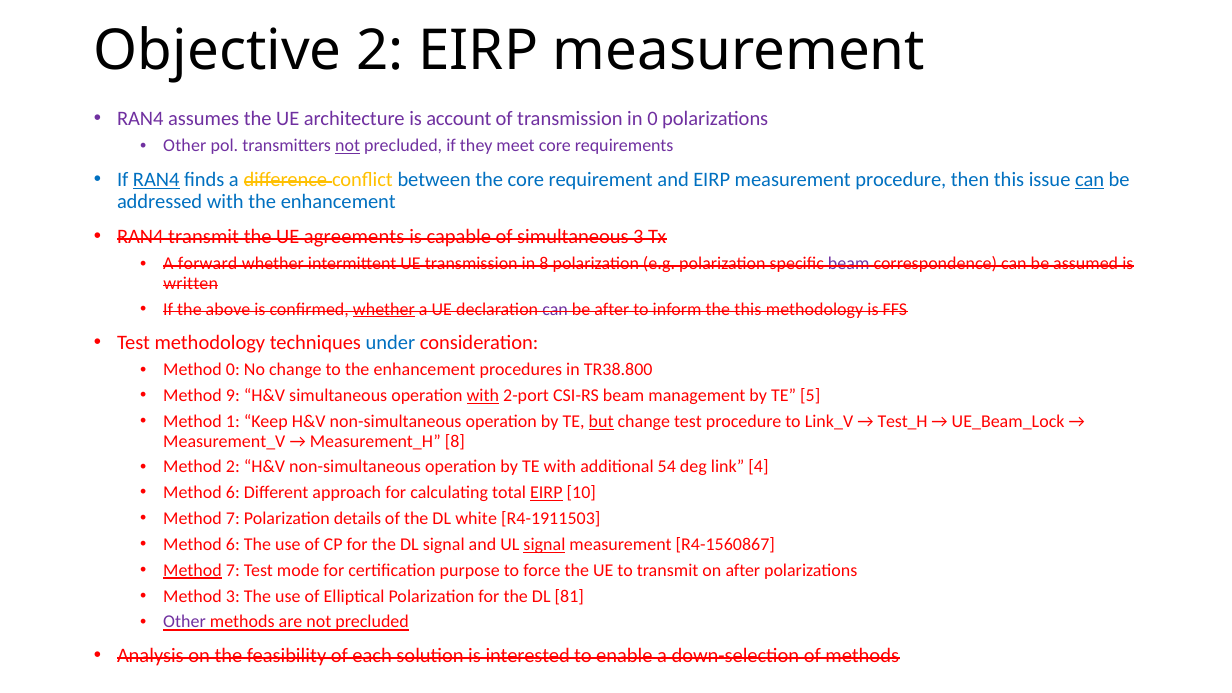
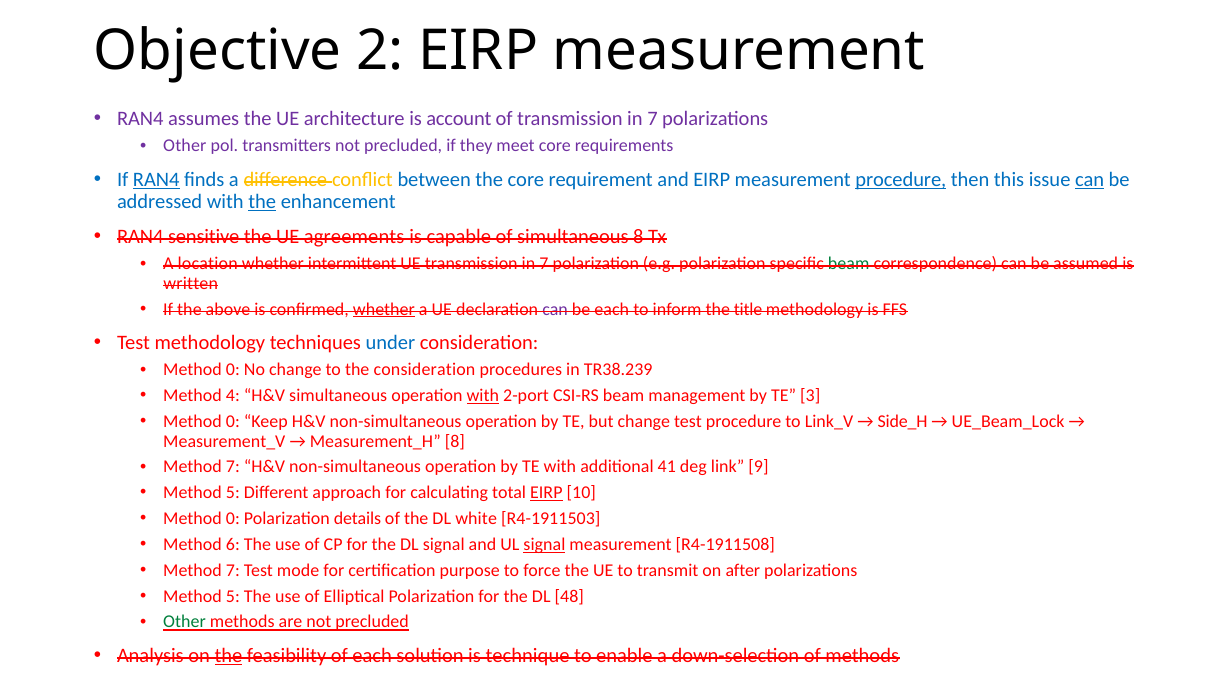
of transmission in 0: 0 -> 7 (652, 119)
not underline: present -> none (348, 146)
procedure underline: none -> present (901, 180)
the underline: none -> present (262, 202)
RAN4 transmit: transmit -> sensitive (204, 237)
simultaneous 3: 3 -> 8 (638, 237)
forward: forward -> location (208, 264)
UE transmission in 8: 8 -> 7 (544, 264)
beam colour: purple -> green (849, 264)
be after: after -> each (612, 309)
the this: this -> title (748, 309)
to the enhancement: enhancement -> consideration (424, 370)
TR38.800: TR38.800 -> TR38.239 (618, 370)
9: 9 -> 4 (233, 396)
5: 5 -> 3 (810, 396)
1: 1 -> 0 (233, 422)
but underline: present -> none (601, 422)
Test_H: Test_H -> Side_H (903, 422)
2: 2 -> 7 (233, 467)
54: 54 -> 41 (667, 467)
4: 4 -> 9 (758, 467)
6: 6 -> 5 (233, 493)
7: 7 -> 0 (233, 519)
R4-1560867: R4-1560867 -> R4-1911508 (725, 544)
Method underline: present -> none (192, 570)
3: 3 -> 5 (233, 596)
81: 81 -> 48 (569, 596)
Other colour: purple -> green (185, 622)
the underline: none -> present (228, 656)
interested: interested -> technique (528, 656)
